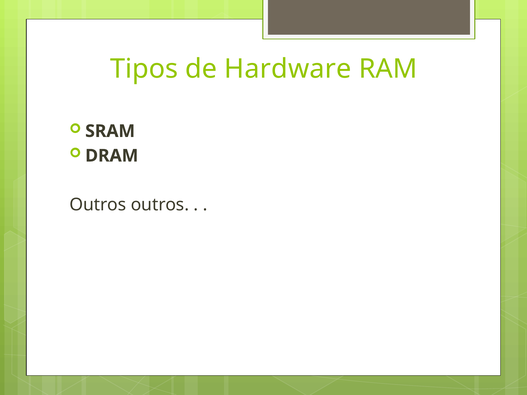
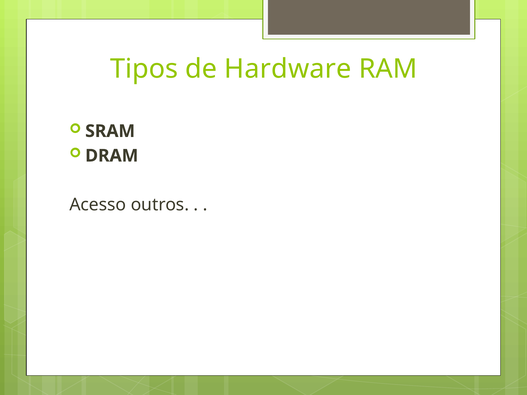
Outros: Outros -> Acesso (98, 205)
